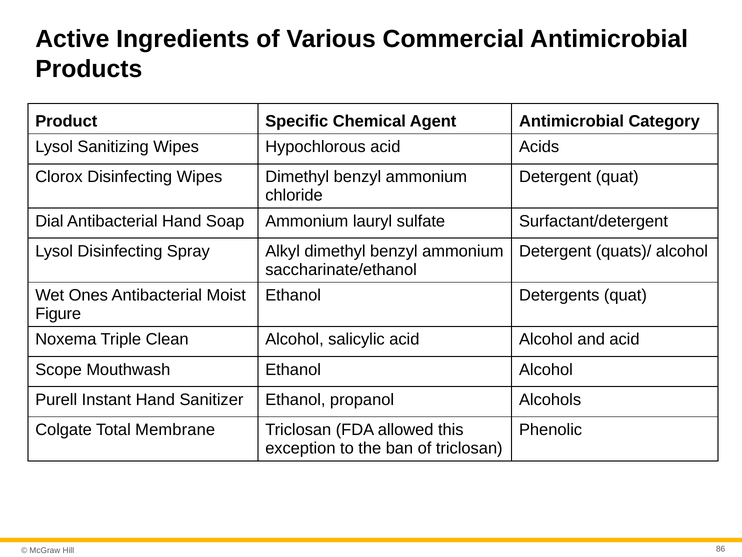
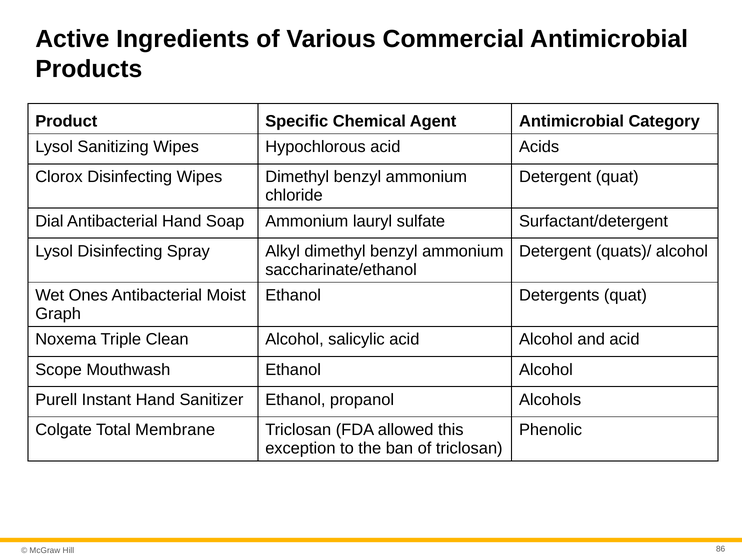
Figure: Figure -> Graph (58, 313)
